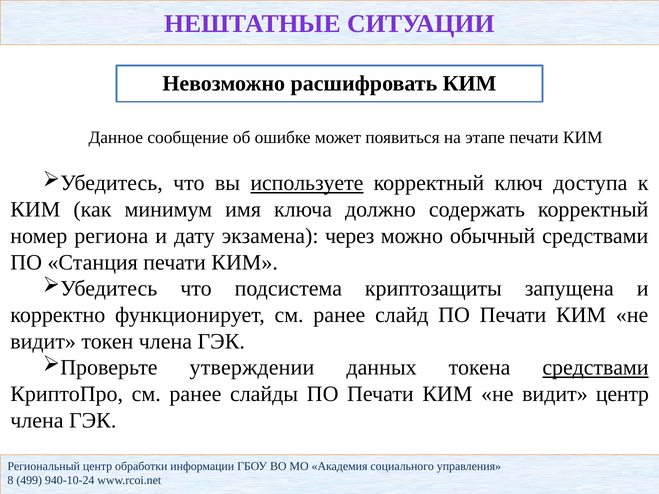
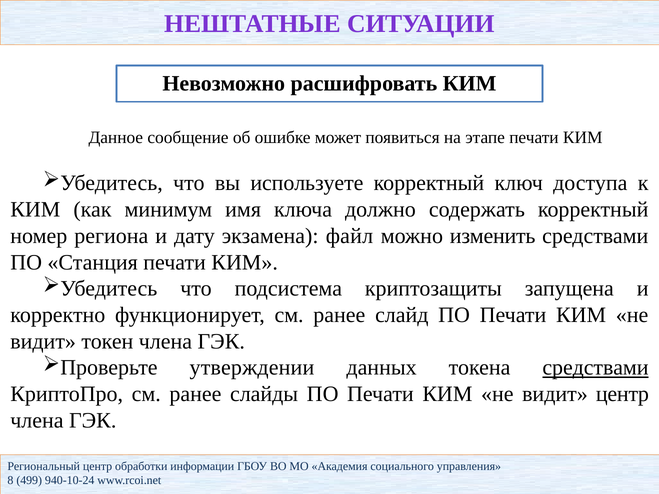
используете underline: present -> none (307, 183)
через: через -> файл (349, 236)
обычный: обычный -> изменить (493, 236)
